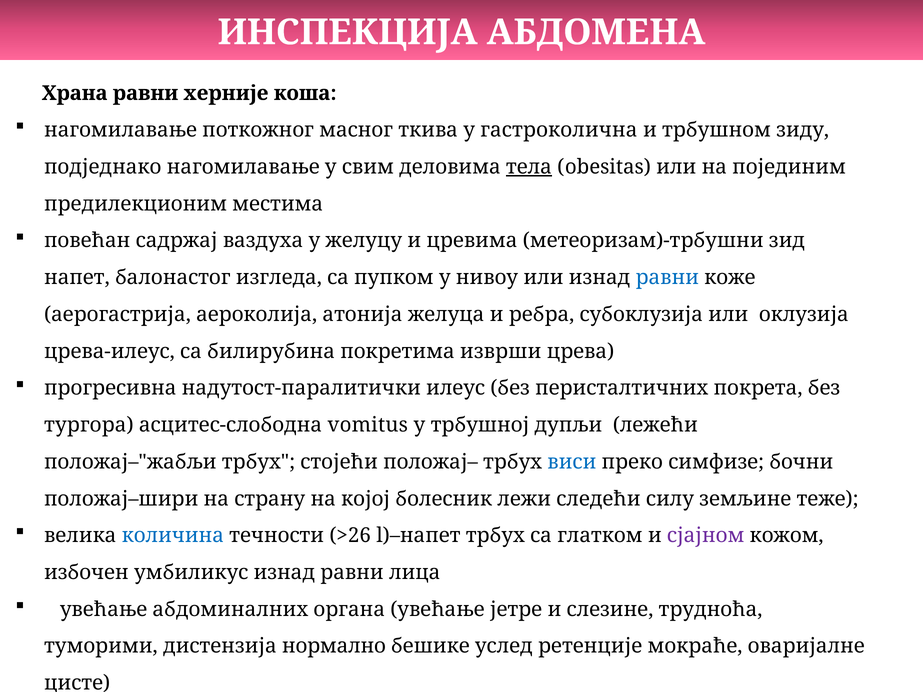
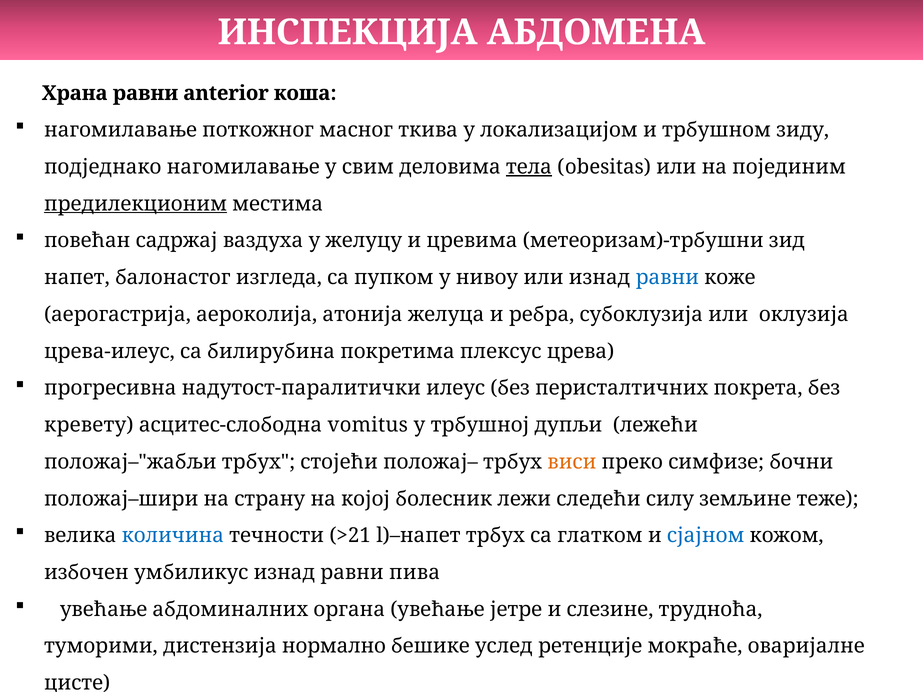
херније: херније -> anterior (226, 93)
гастроколична: гастроколична -> локализацијом (559, 130)
предилекционим underline: none -> present (136, 204)
изврши: изврши -> плексус (501, 351)
тургора: тургора -> кревету (89, 425)
виси colour: blue -> orange (572, 462)
>26: >26 -> >21 (350, 536)
сјајном colour: purple -> blue (706, 536)
лица: лица -> пива (415, 573)
